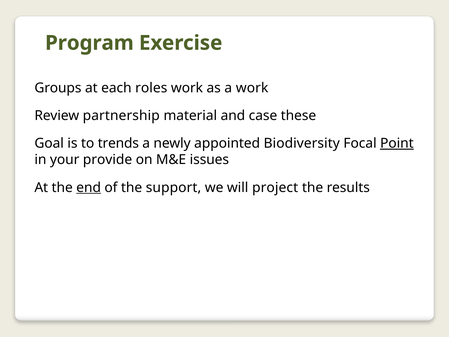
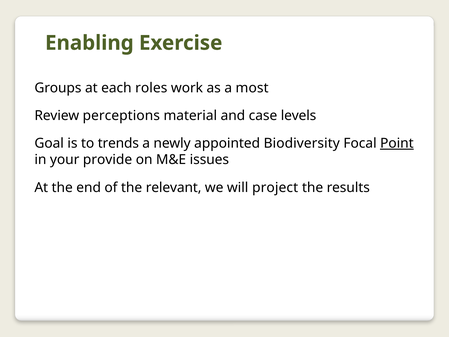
Program: Program -> Enabling (89, 43)
a work: work -> most (252, 88)
partnership: partnership -> perceptions (121, 116)
these: these -> levels (299, 116)
end underline: present -> none (89, 187)
support: support -> relevant (174, 187)
